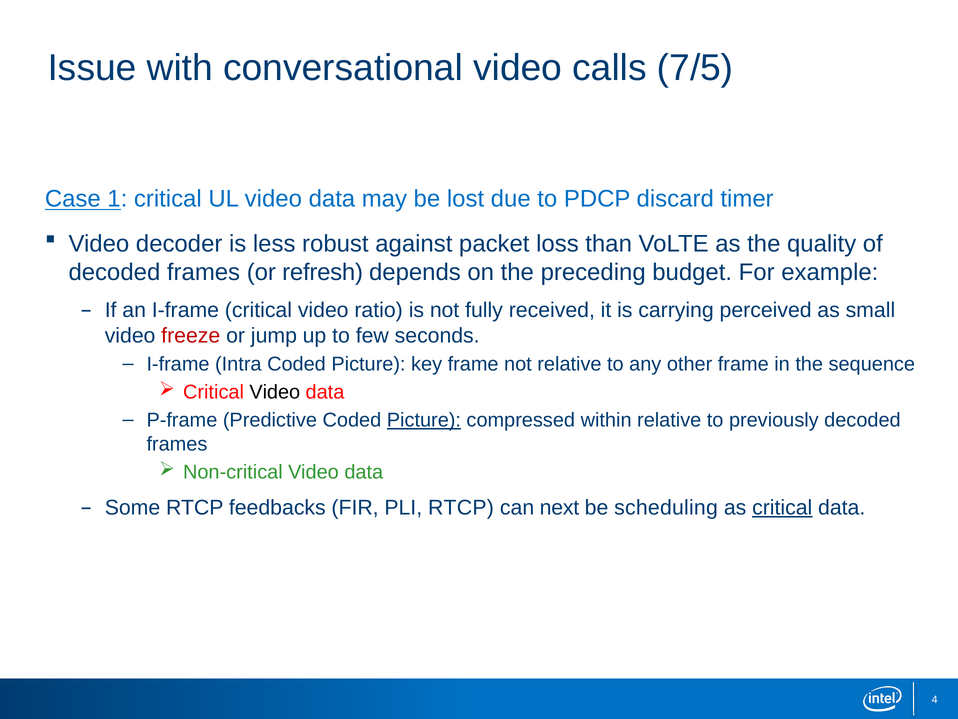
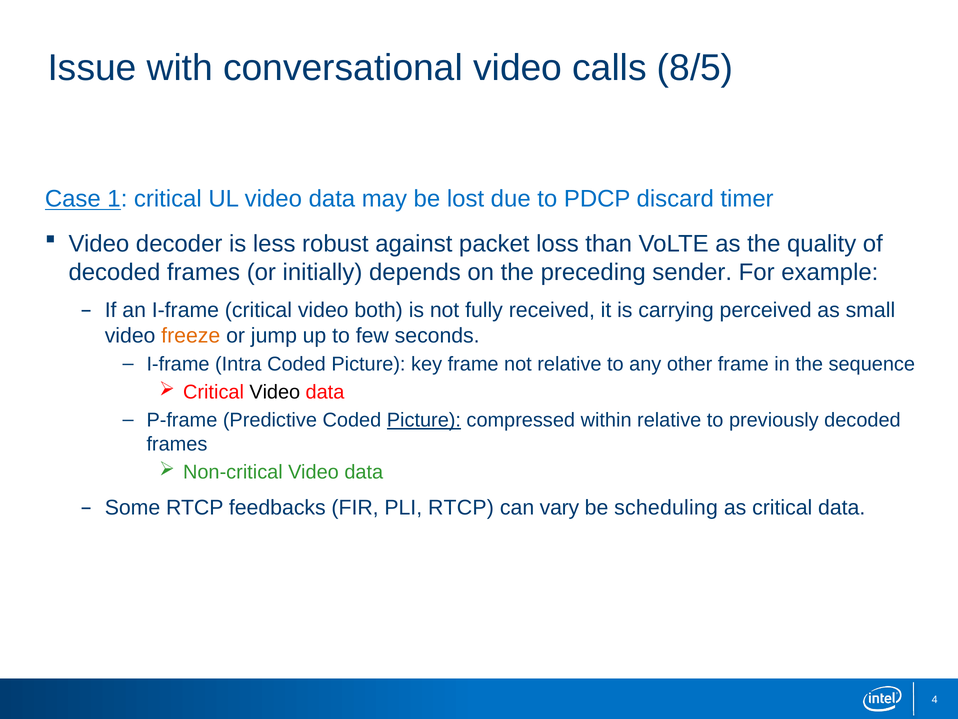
7/5: 7/5 -> 8/5 (695, 68)
refresh: refresh -> initially (322, 272)
budget: budget -> sender (692, 272)
ratio: ratio -> both (379, 310)
freeze colour: red -> orange (191, 335)
next: next -> vary (559, 507)
critical underline: present -> none (782, 507)
